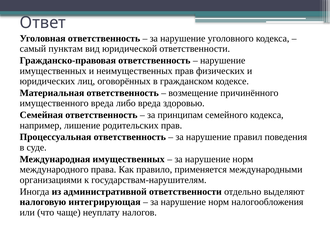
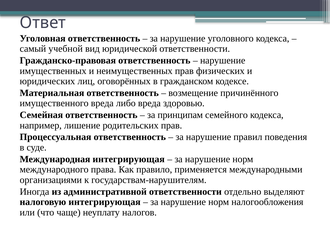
пунктам: пунктам -> учебной (66, 49)
Международная имущественных: имущественных -> интегрирующая (129, 159)
